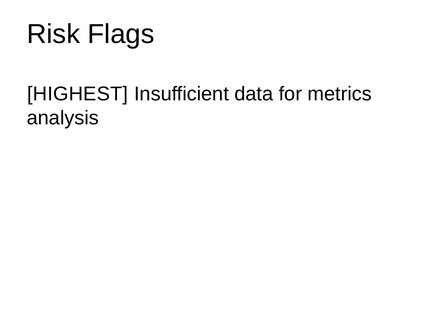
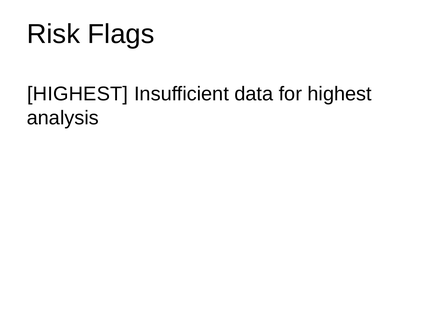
for metrics: metrics -> highest (340, 94)
